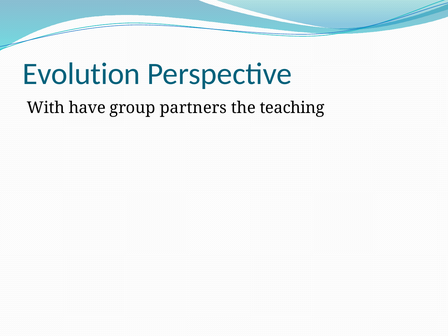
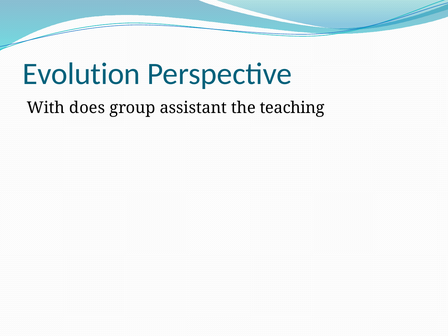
have: have -> does (87, 108)
partners: partners -> assistant (193, 108)
